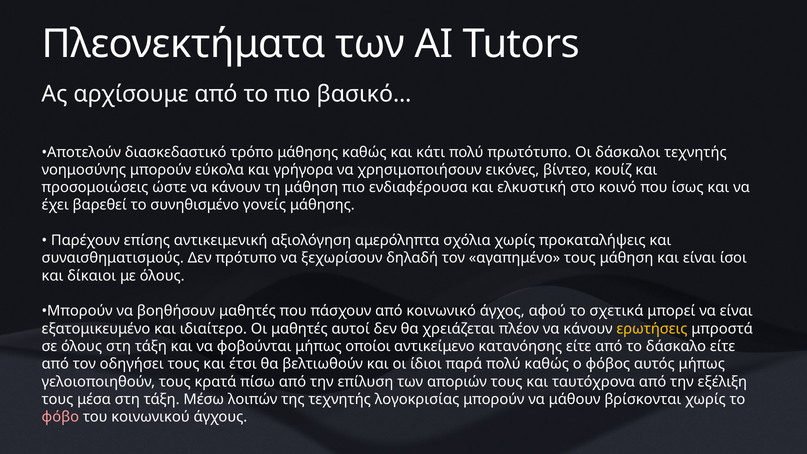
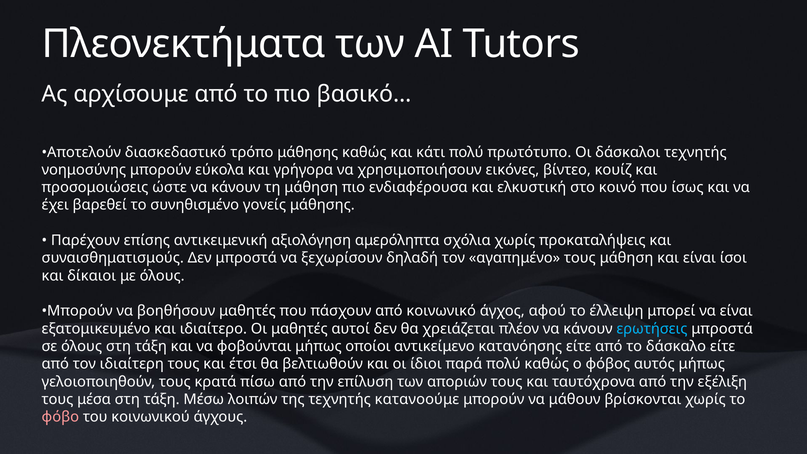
Δεν πρότυπο: πρότυπο -> μπροστά (246, 258)
σχετικά: σχετικά -> έλλειψη (616, 311)
ερωτήσεις colour: yellow -> light blue (652, 329)
οδηγήσει: οδηγήσει -> ιδιαίτερη (132, 364)
λογοκρισίας: λογοκρισίας -> κατανοούμε (417, 399)
